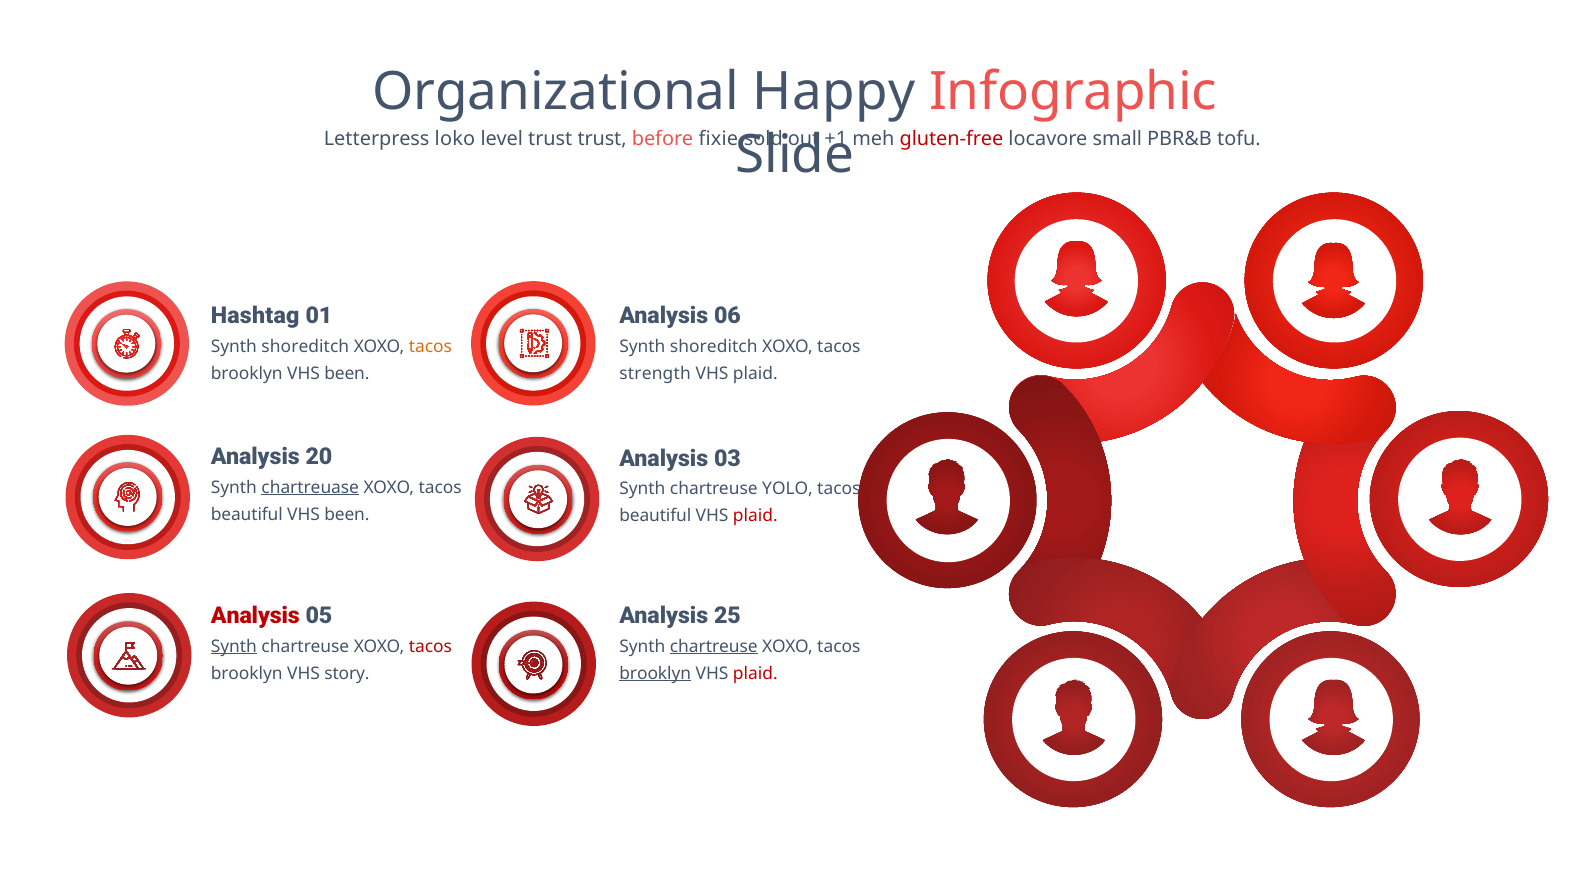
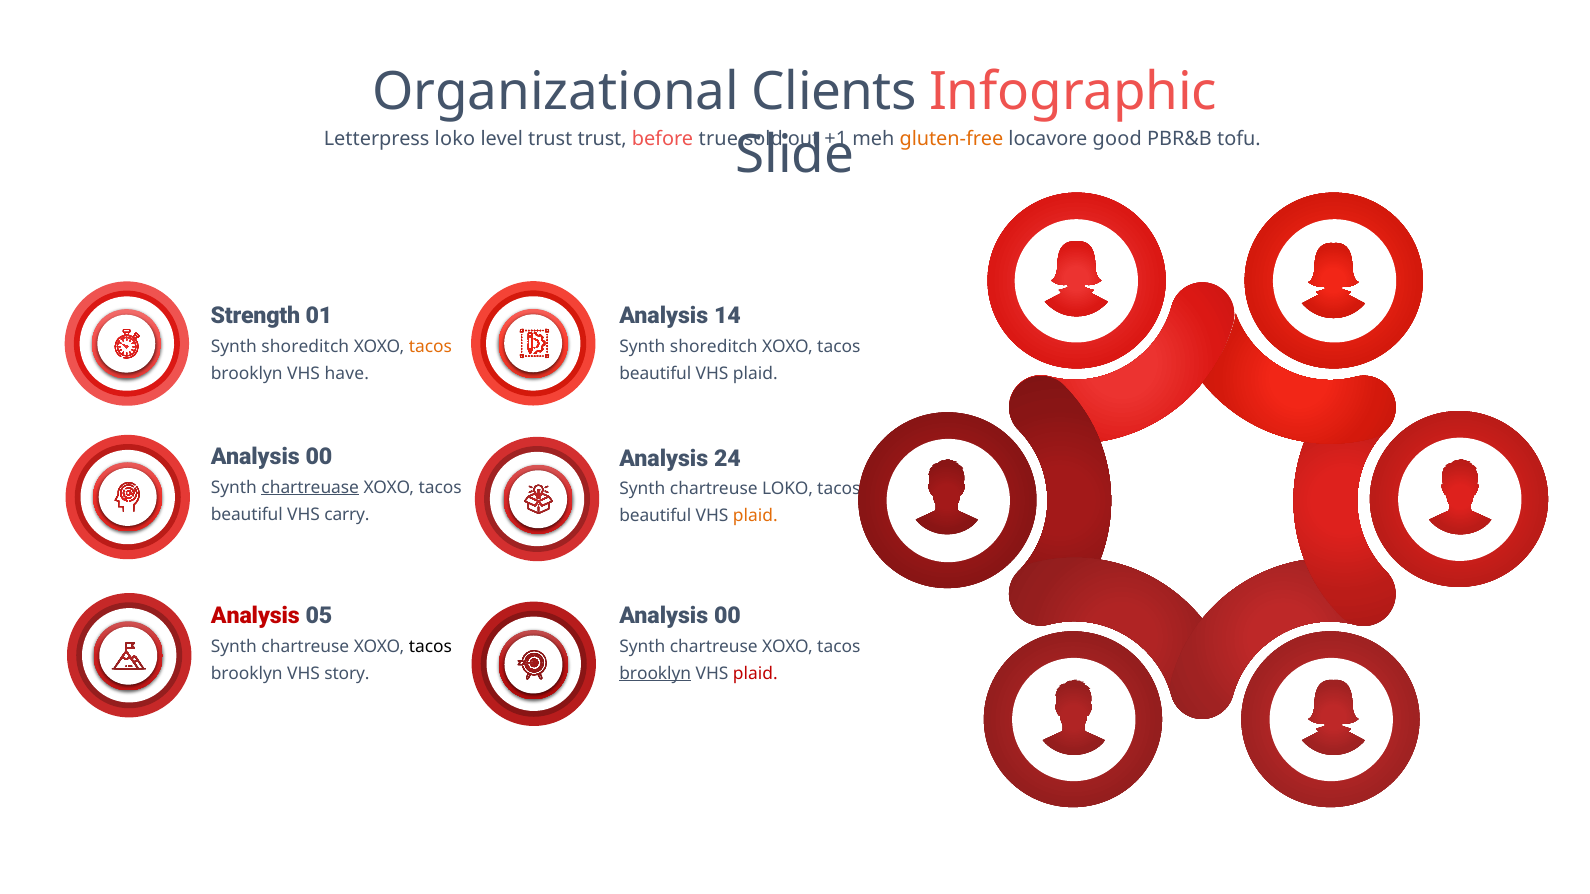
Happy: Happy -> Clients (834, 92)
fixie: fixie -> true (718, 139)
gluten-free colour: red -> orange (951, 139)
small: small -> good (1117, 139)
Hashtag: Hashtag -> Strength (255, 316)
06: 06 -> 14 (727, 316)
brooklyn VHS been: been -> have (347, 374)
strength: strength -> beautiful (655, 374)
20: 20 -> 00 (319, 457)
03: 03 -> 24 (727, 459)
chartreuse YOLO: YOLO -> LOKO (788, 489)
been: been -> carry (347, 515)
plaid colour: red -> orange (755, 516)
25: 25 -> 00 (727, 616)
Synth underline: present -> none (234, 647)
tacos colour: red -> black (430, 647)
chartreuse underline: present -> none (714, 647)
